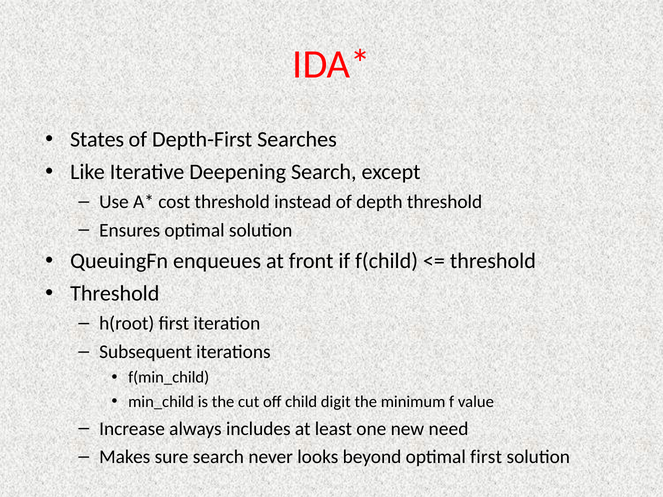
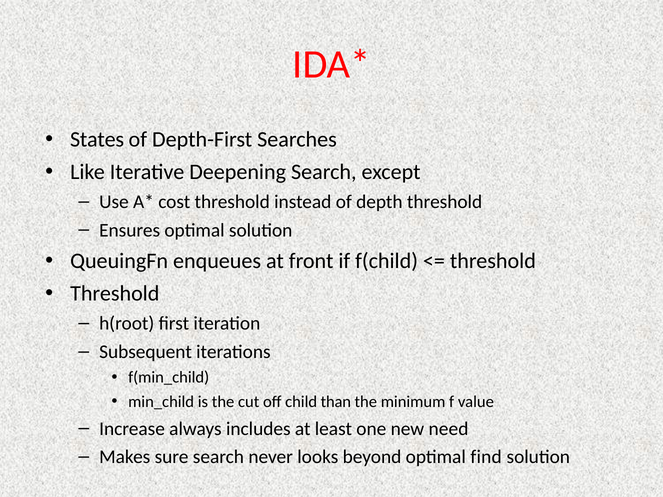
digit: digit -> than (336, 402)
optimal first: first -> find (486, 457)
